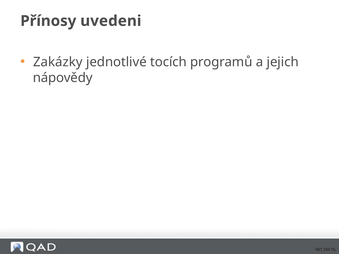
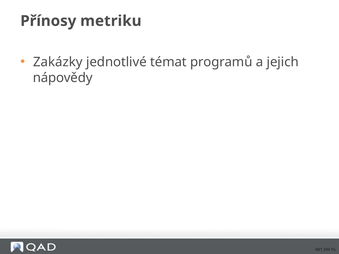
uvedeni: uvedeni -> metriku (111, 21)
tocích: tocích -> témat (168, 62)
